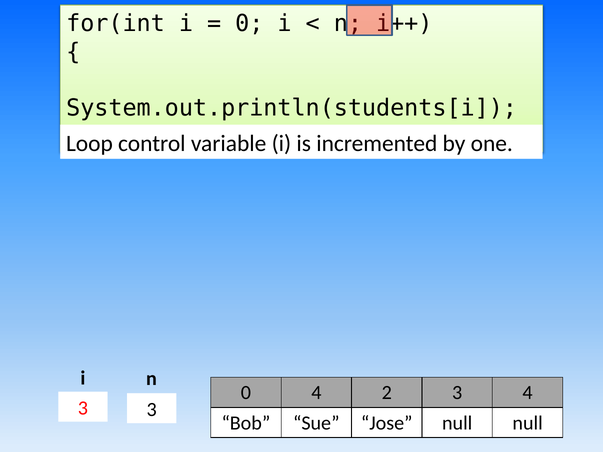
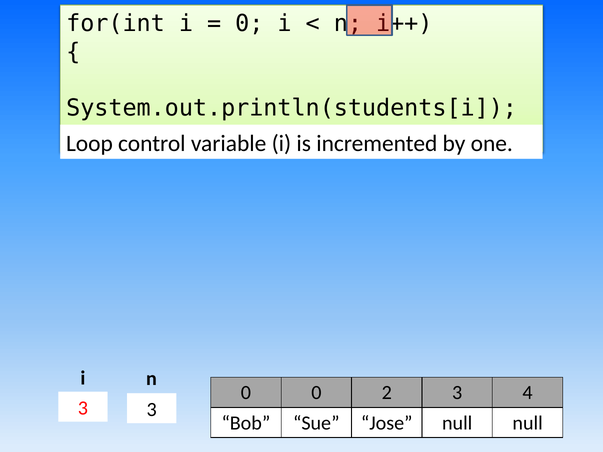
0 4: 4 -> 0 (316, 393)
